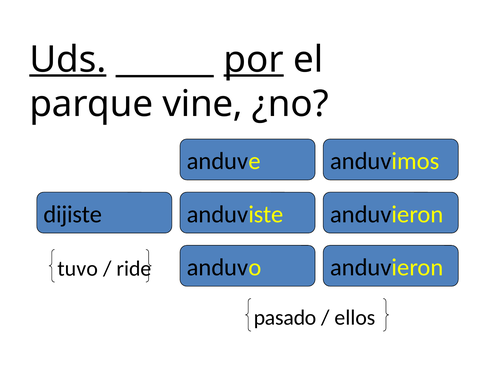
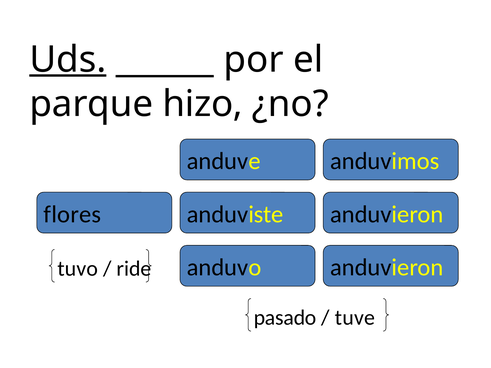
por underline: present -> none (254, 60)
vine: vine -> hizo (203, 104)
dijiste: dijiste -> flores (72, 214)
ellos: ellos -> tuve (355, 318)
